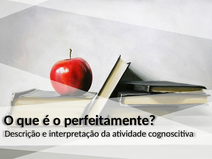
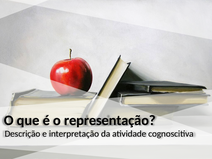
perfeitamente: perfeitamente -> representação (110, 120)
